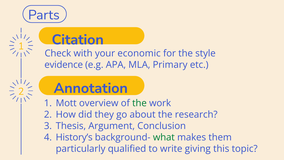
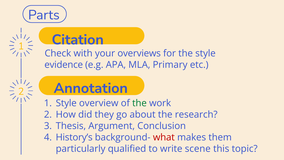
economic: economic -> overviews (139, 53)
1 Mott: Mott -> Style (66, 103)
what colour: green -> red (164, 137)
giving: giving -> scene (198, 148)
